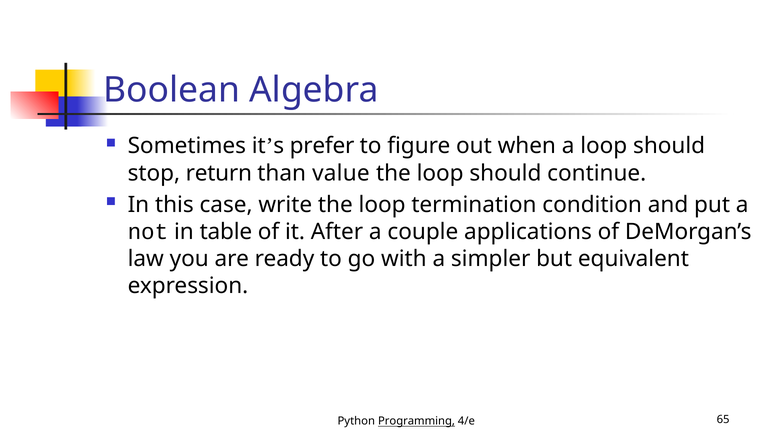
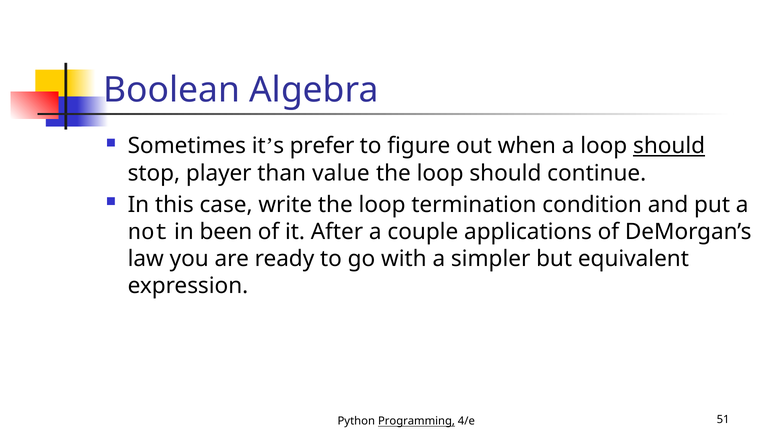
should underline: none -> present (669, 146)
return: return -> player (219, 173)
table: table -> been (226, 232)
65: 65 -> 51 (723, 420)
